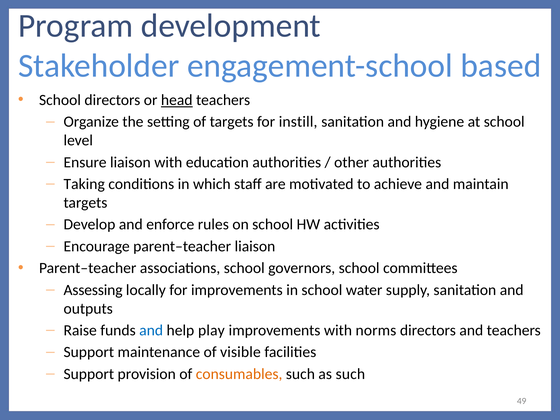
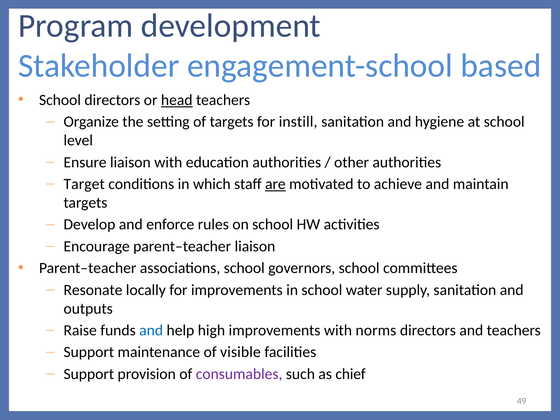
Taking: Taking -> Target (84, 184)
are underline: none -> present (275, 184)
Assessing: Assessing -> Resonate (93, 290)
play: play -> high (211, 330)
consumables colour: orange -> purple (239, 374)
as such: such -> chief (351, 374)
